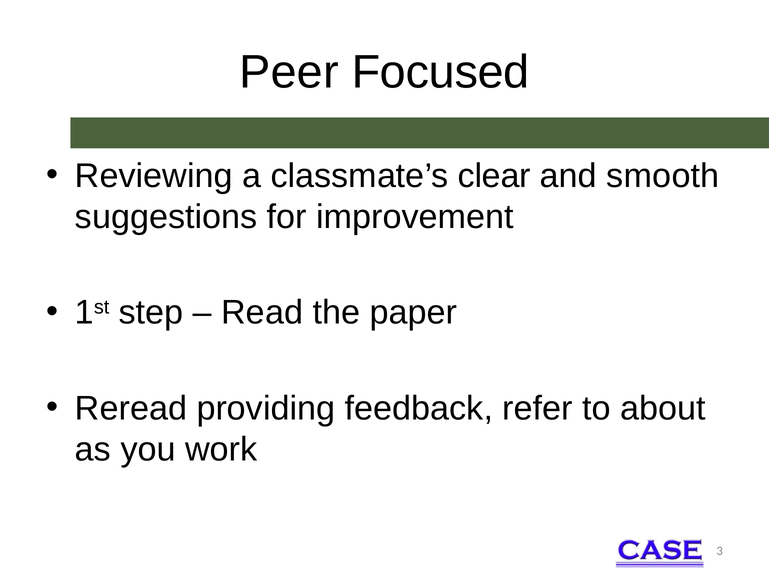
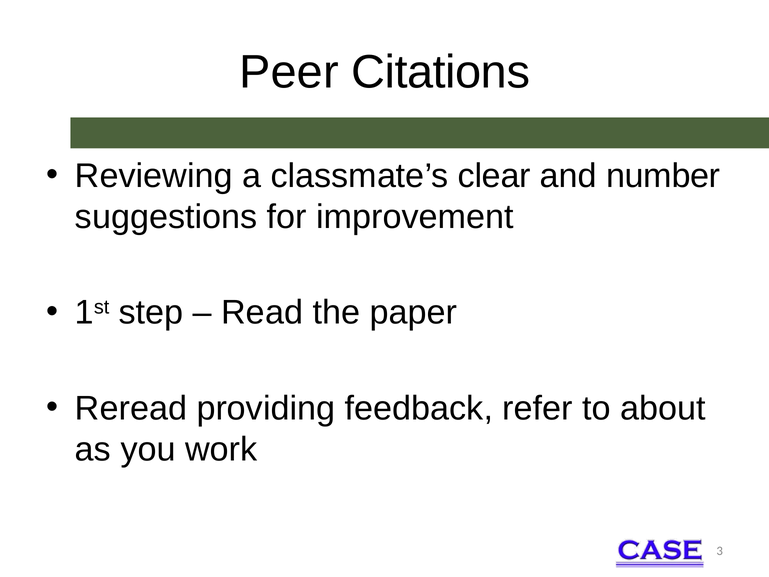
Focused: Focused -> Citations (441, 72)
smooth: smooth -> number (663, 176)
